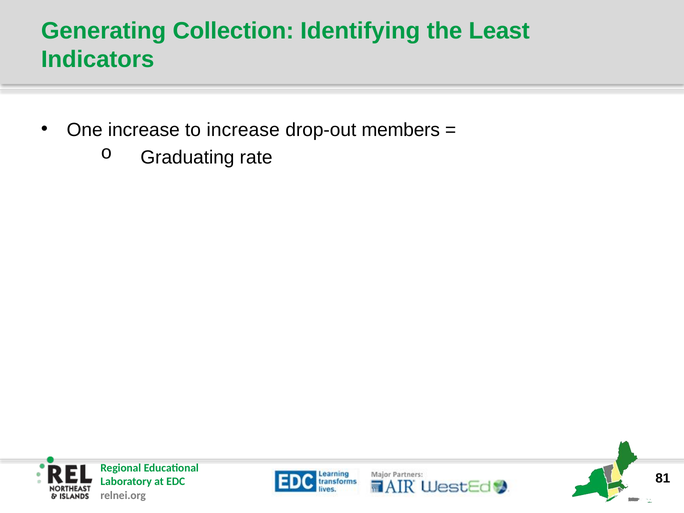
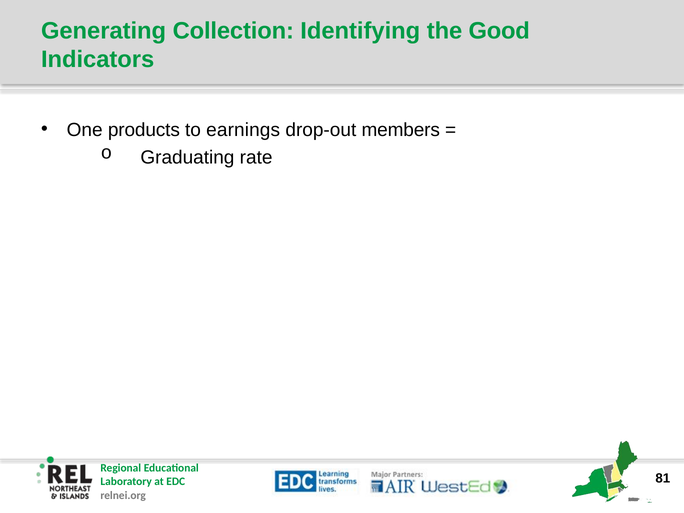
Least: Least -> Good (499, 31)
One increase: increase -> products (144, 130)
to increase: increase -> earnings (243, 130)
